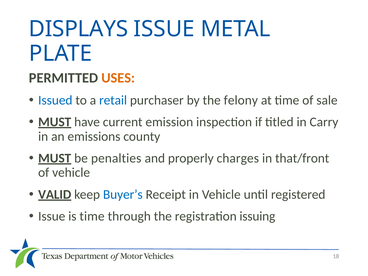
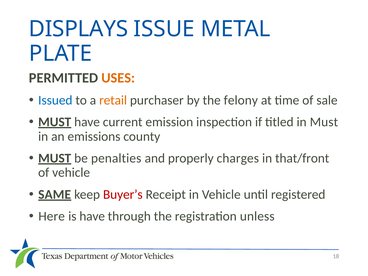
retail colour: blue -> orange (113, 100)
in Carry: Carry -> Must (324, 122)
VALID: VALID -> SAME (55, 194)
Buyer’s colour: blue -> red (123, 194)
Issue: Issue -> Here (52, 216)
is time: time -> have (92, 216)
issuing: issuing -> unless (257, 216)
